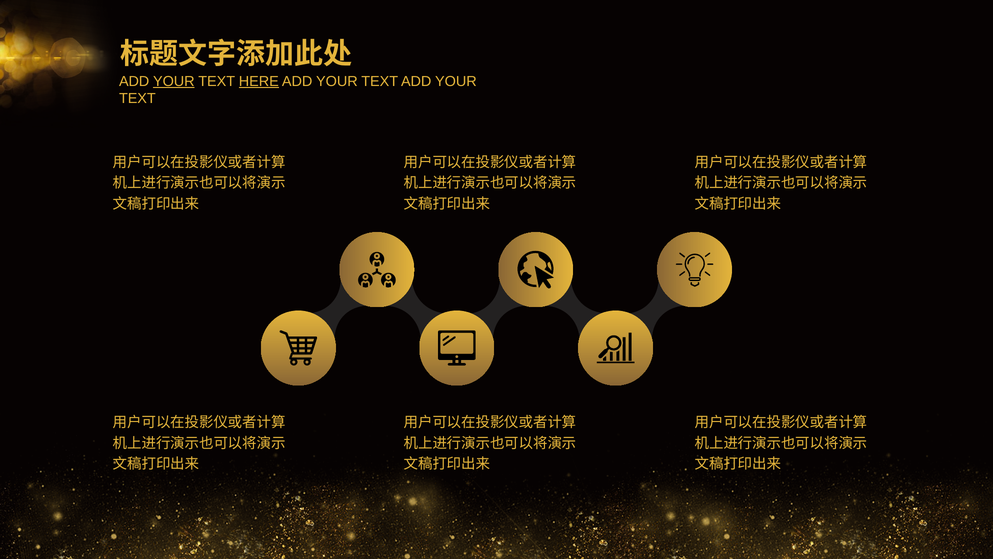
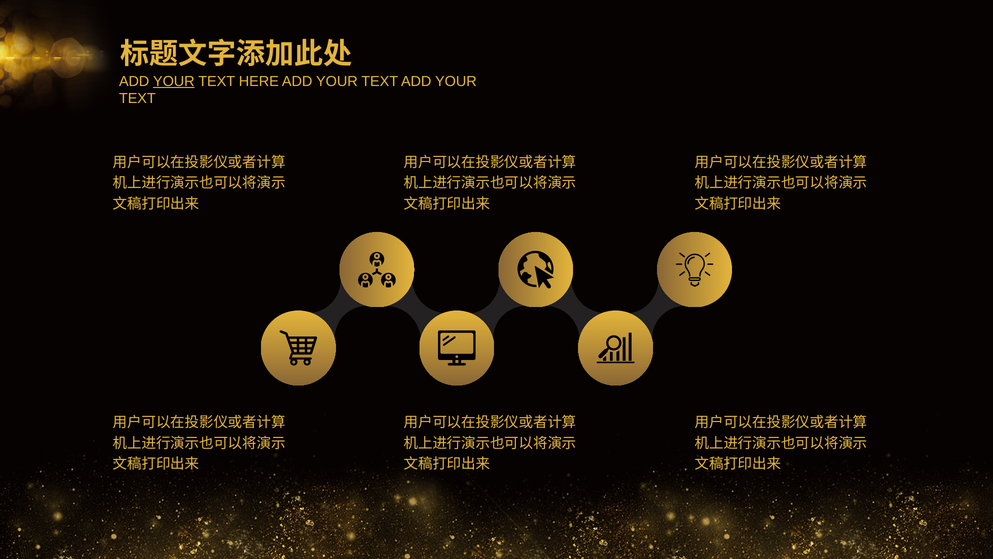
HERE underline: present -> none (259, 81)
